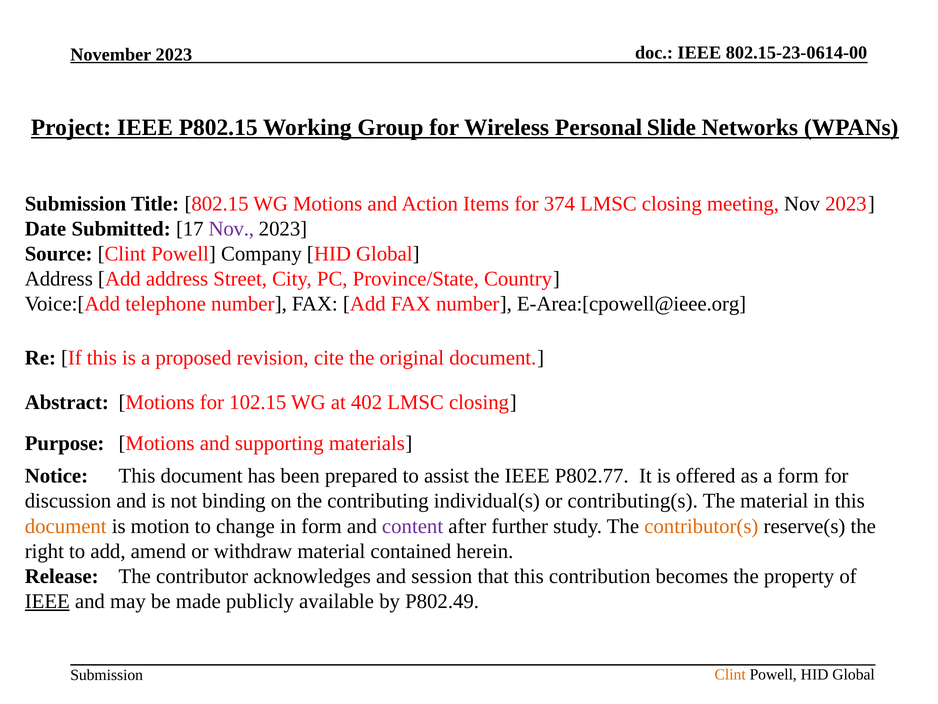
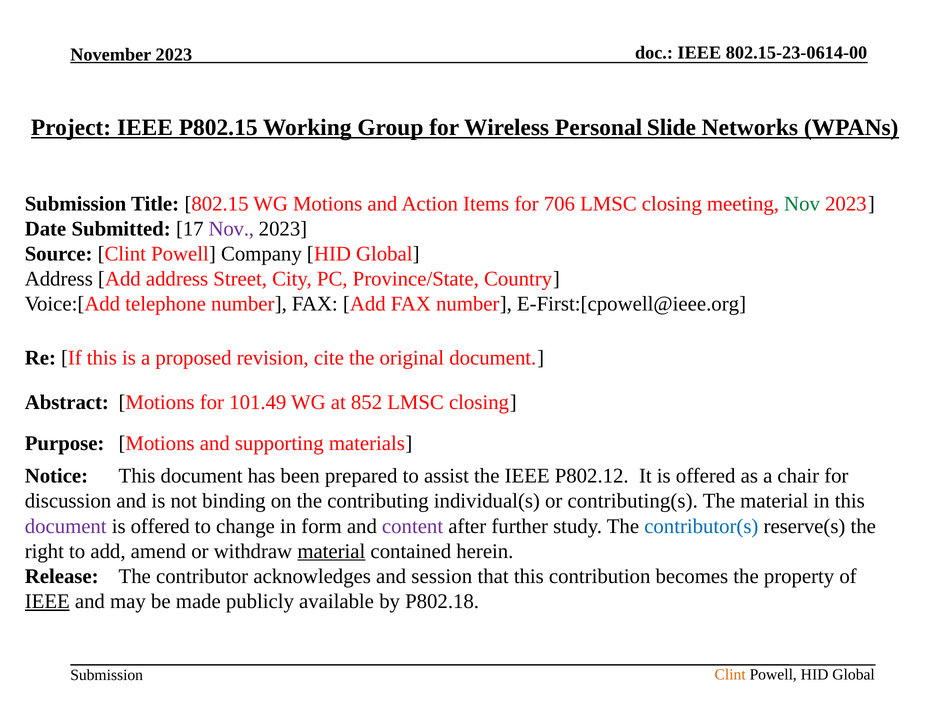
374: 374 -> 706 (559, 204)
Nov colour: black -> green (802, 204)
E-Area:[cpowell@ieee.org: E-Area:[cpowell@ieee.org -> E-First:[cpowell@ieee.org (632, 304)
102.15: 102.15 -> 101.49 (258, 402)
402: 402 -> 852 (367, 402)
P802.77: P802.77 -> P802.12 (592, 476)
a form: form -> chair (798, 476)
document colour: orange -> purple (66, 526)
motion: motion -> offered (160, 526)
contributor(s colour: orange -> blue (701, 526)
material underline: none -> present (331, 551)
P802.49: P802.49 -> P802.18 (442, 601)
